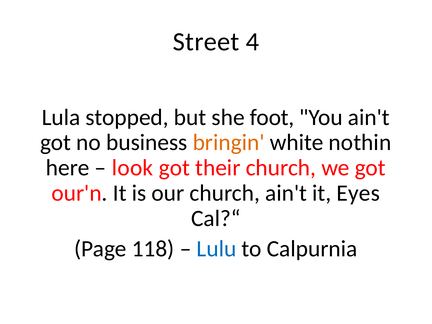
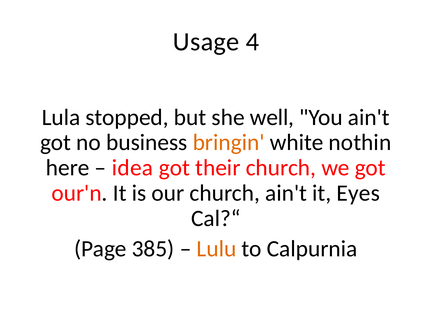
Street: Street -> Usage (206, 42)
foot: foot -> well (272, 117)
look: look -> idea (133, 168)
118: 118 -> 385 (153, 249)
Lulu colour: blue -> orange (217, 249)
